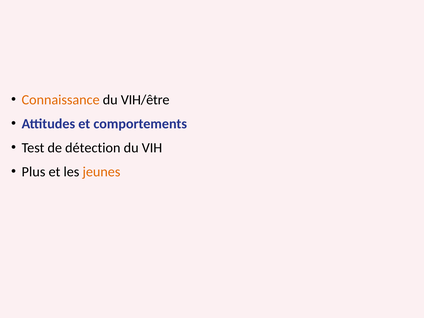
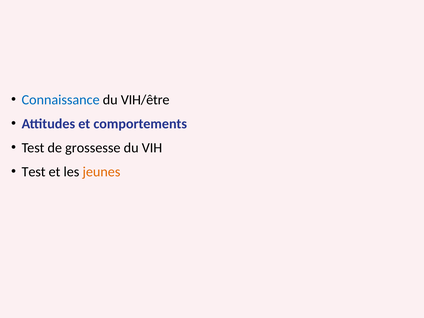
Connaissance colour: orange -> blue (61, 100)
détection: détection -> grossesse (93, 148)
Plus: Plus -> Test (34, 172)
